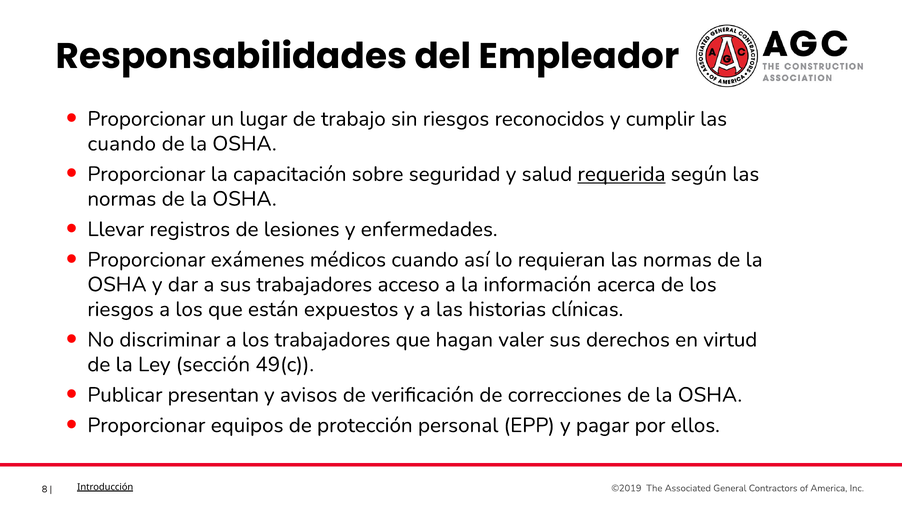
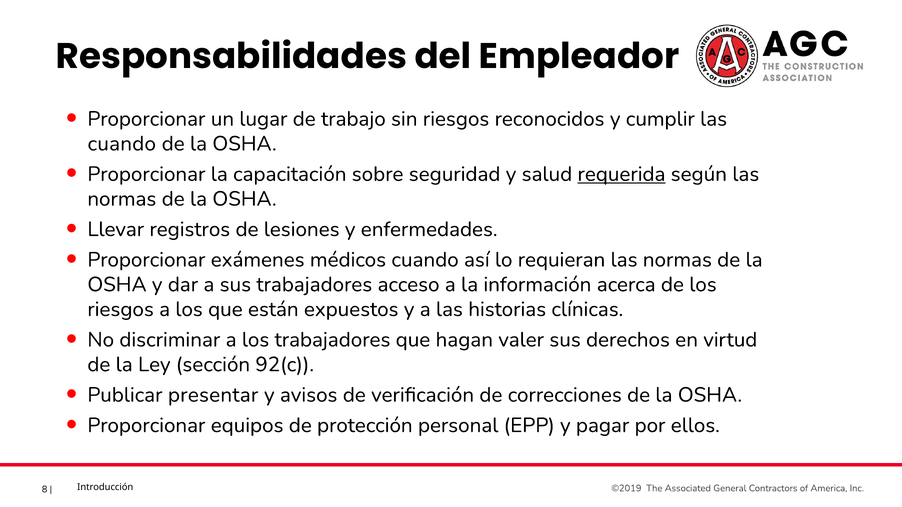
49(c: 49(c -> 92(c (285, 365)
presentan: presentan -> presentar (213, 395)
Introducción underline: present -> none (105, 487)
